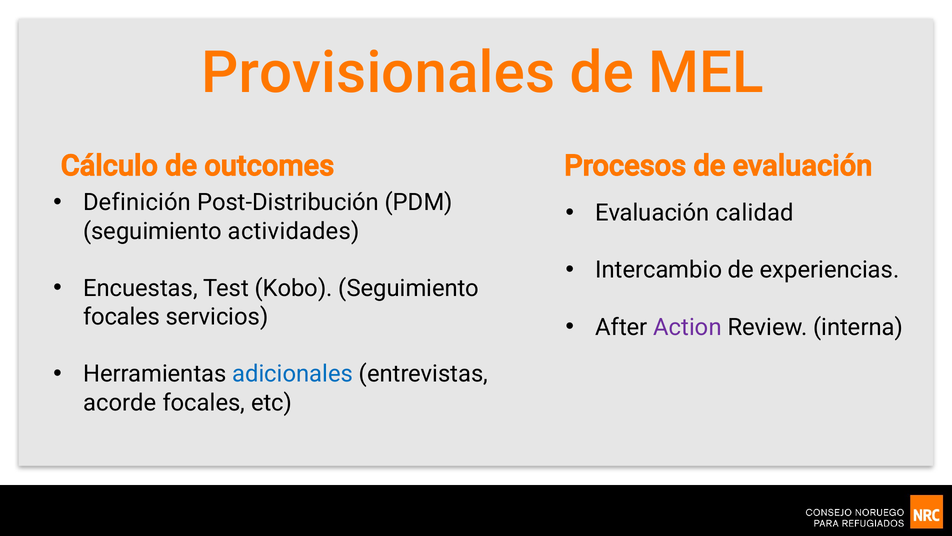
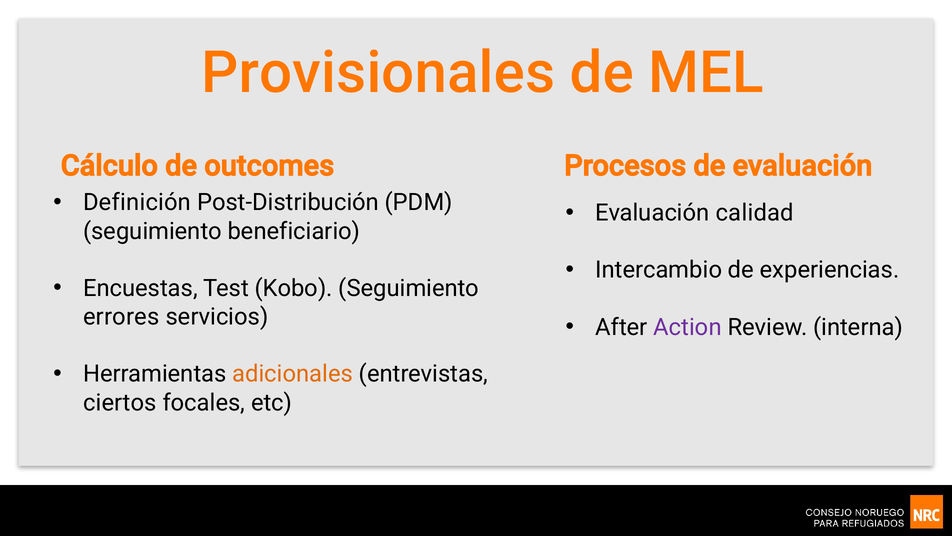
actividades: actividades -> beneficiario (294, 231)
focales: focales -> errores (121, 317)
adicionales colour: blue -> orange (293, 374)
acorde: acorde -> ciertos (120, 402)
